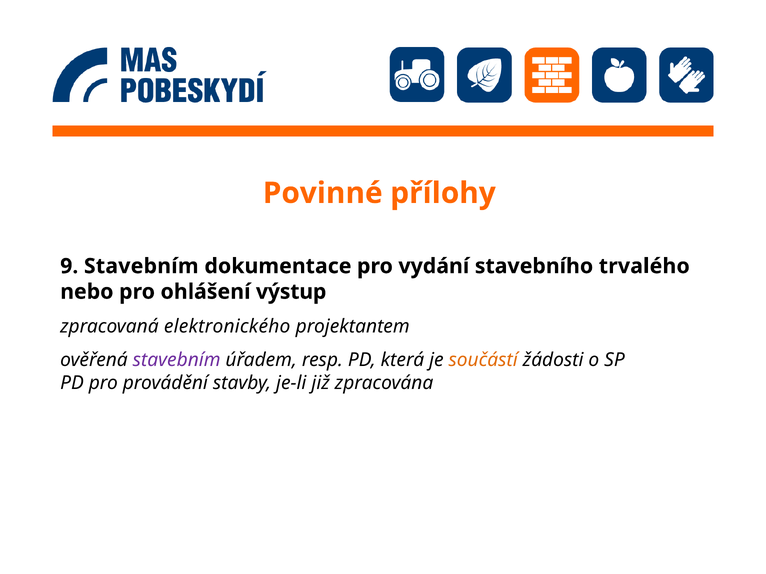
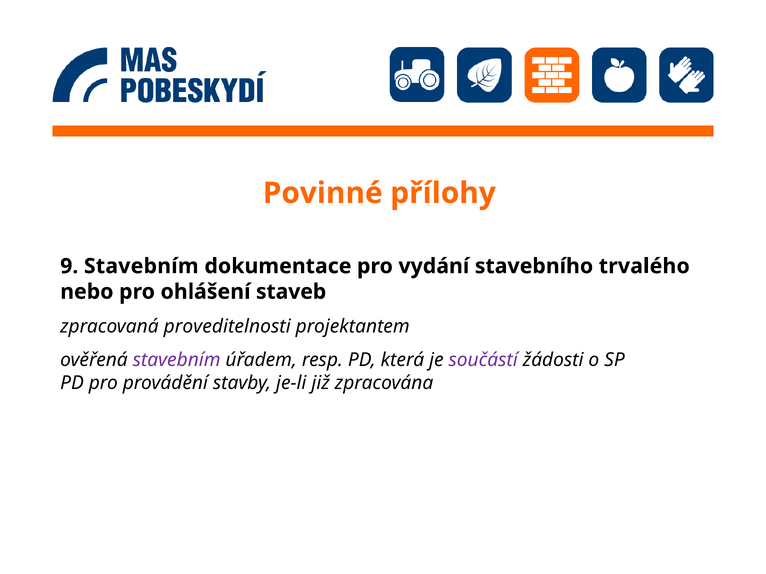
výstup: výstup -> staveb (291, 292)
elektronického: elektronického -> proveditelnosti (227, 327)
součástí colour: orange -> purple (483, 360)
